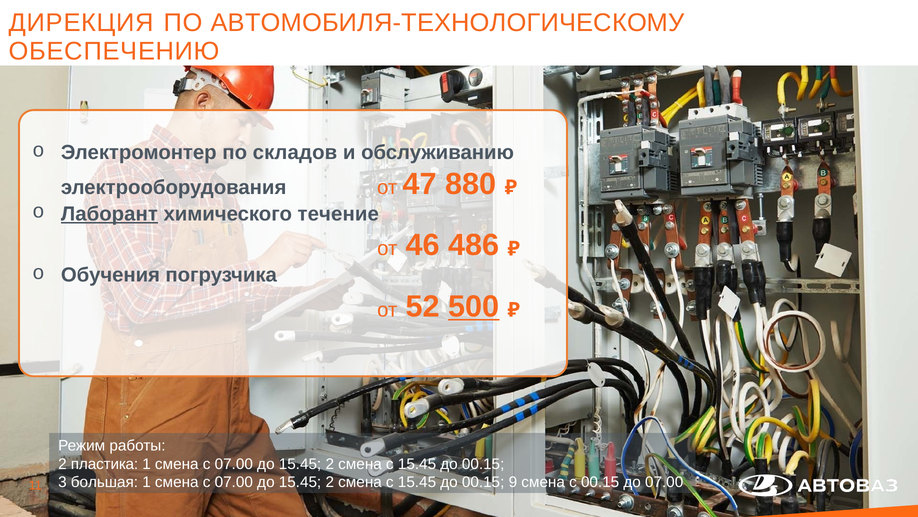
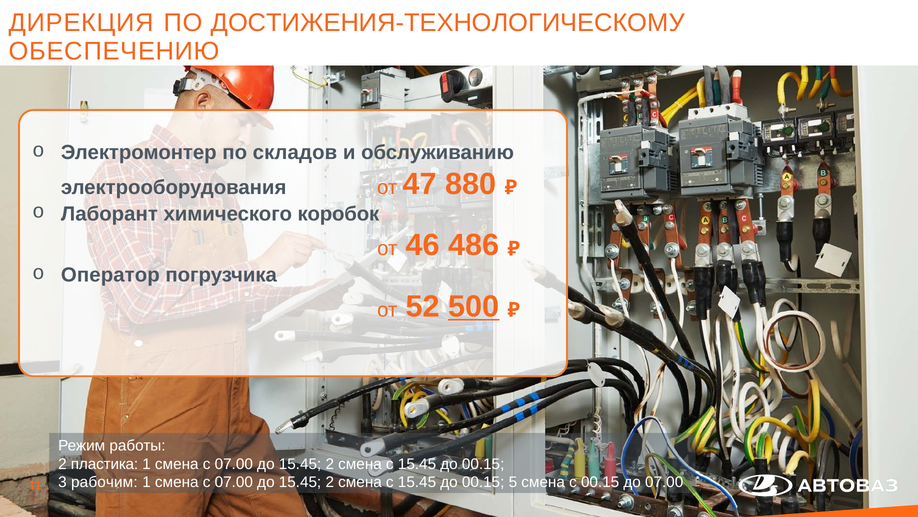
АВТОМОБИЛЯ-ТЕХНОЛОГИЧЕСКОМУ: АВТОМОБИЛЯ-ТЕХНОЛОГИЧЕСКОМУ -> ДОСТИЖЕНИЯ-ТЕХНОЛОГИЧЕСКОМУ (448, 23)
Лаборант underline: present -> none (109, 214)
течение: течение -> коробок (338, 214)
Обучения: Обучения -> Оператор (110, 275)
большая: большая -> рабочим (104, 482)
9: 9 -> 5 (513, 482)
